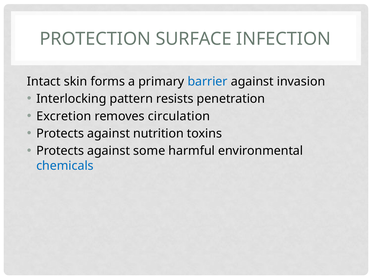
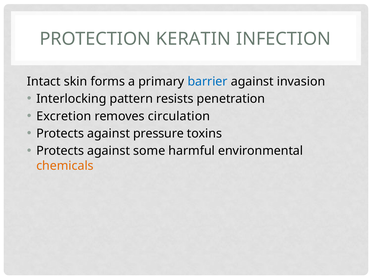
SURFACE: SURFACE -> KERATIN (193, 39)
nutrition: nutrition -> pressure (159, 134)
chemicals colour: blue -> orange (65, 166)
